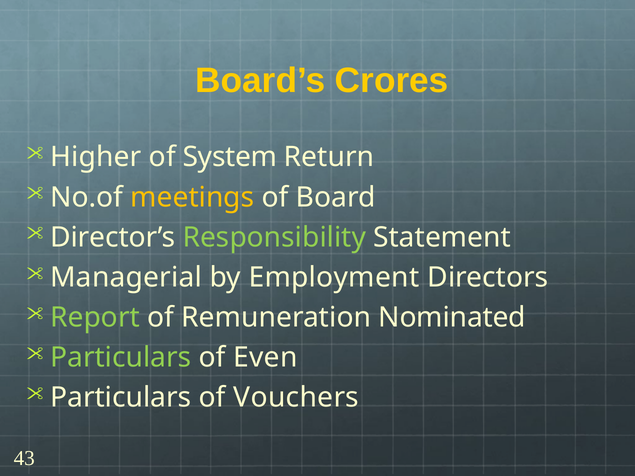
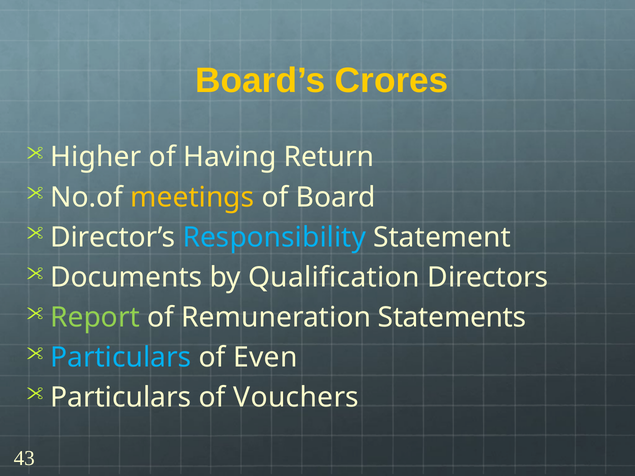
System: System -> Having (230, 157)
Responsibility colour: light green -> light blue (274, 237)
Managerial: Managerial -> Documents (126, 277)
Employment: Employment -> Qualification (334, 277)
Nominated: Nominated -> Statements (452, 317)
Particulars colour: light green -> light blue (121, 358)
